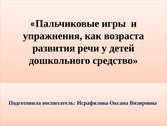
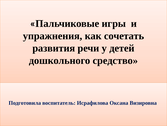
возраста: возраста -> сочетать (124, 36)
